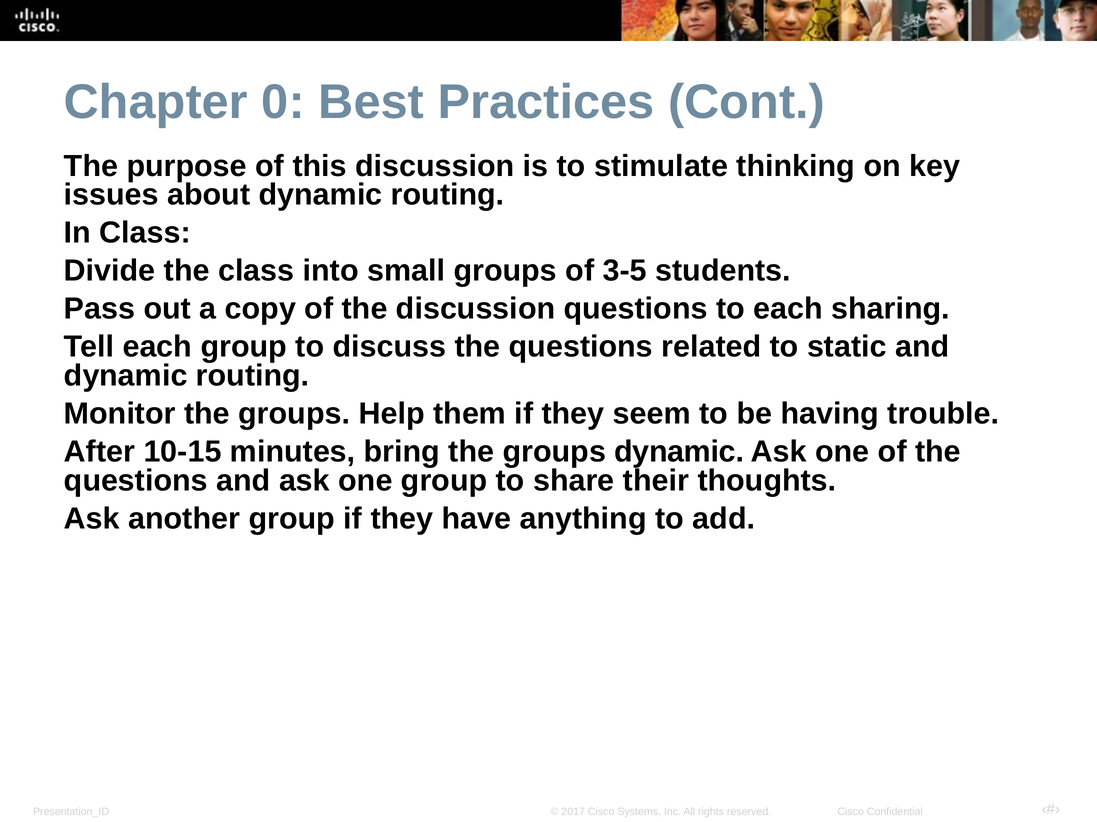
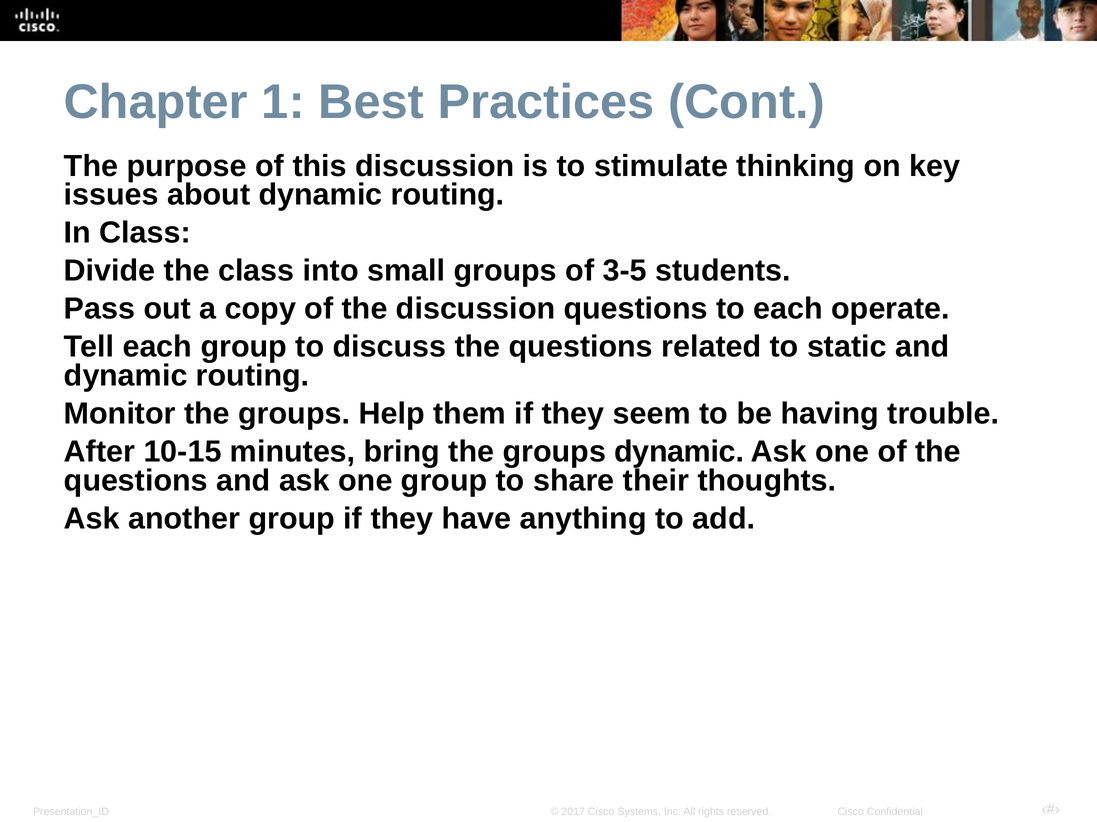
0: 0 -> 1 (283, 102)
sharing: sharing -> operate (891, 309)
